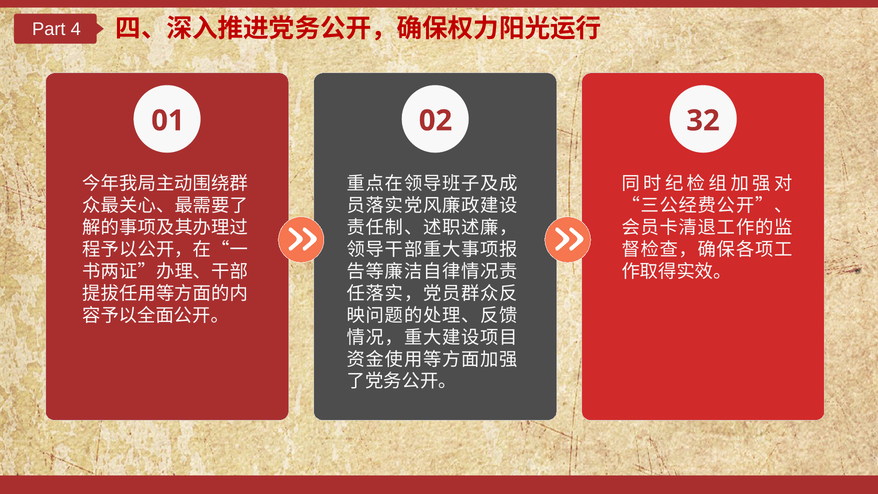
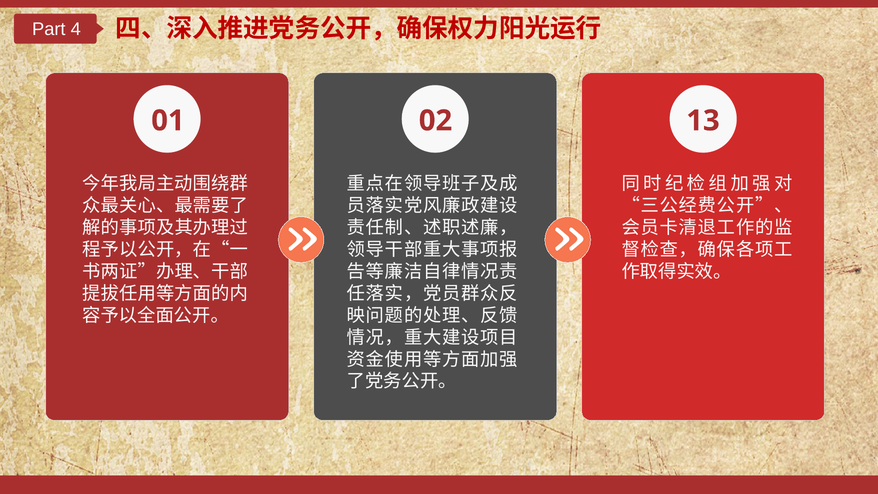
32: 32 -> 13 (703, 121)
